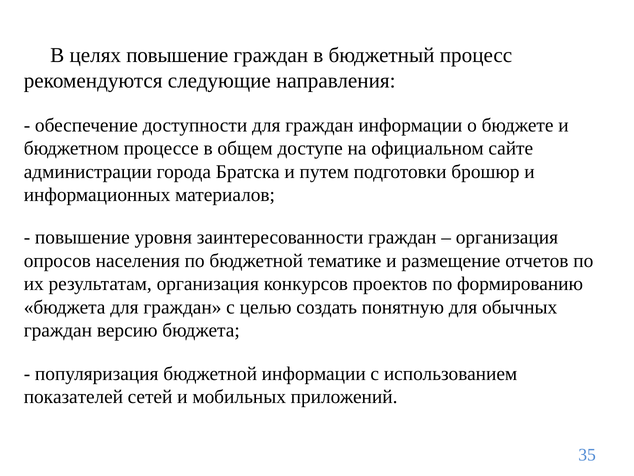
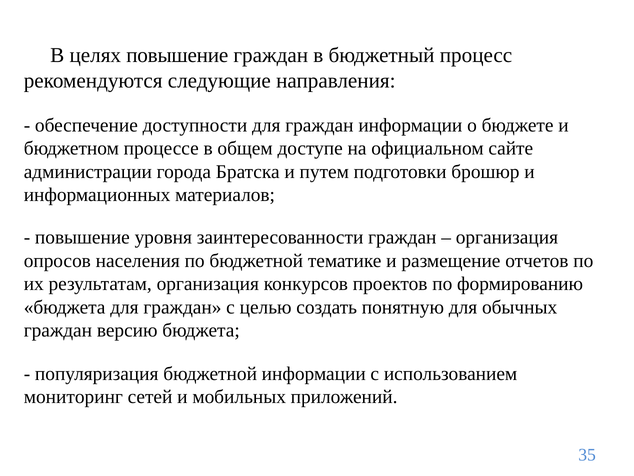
показателей: показателей -> мониторинг (73, 397)
